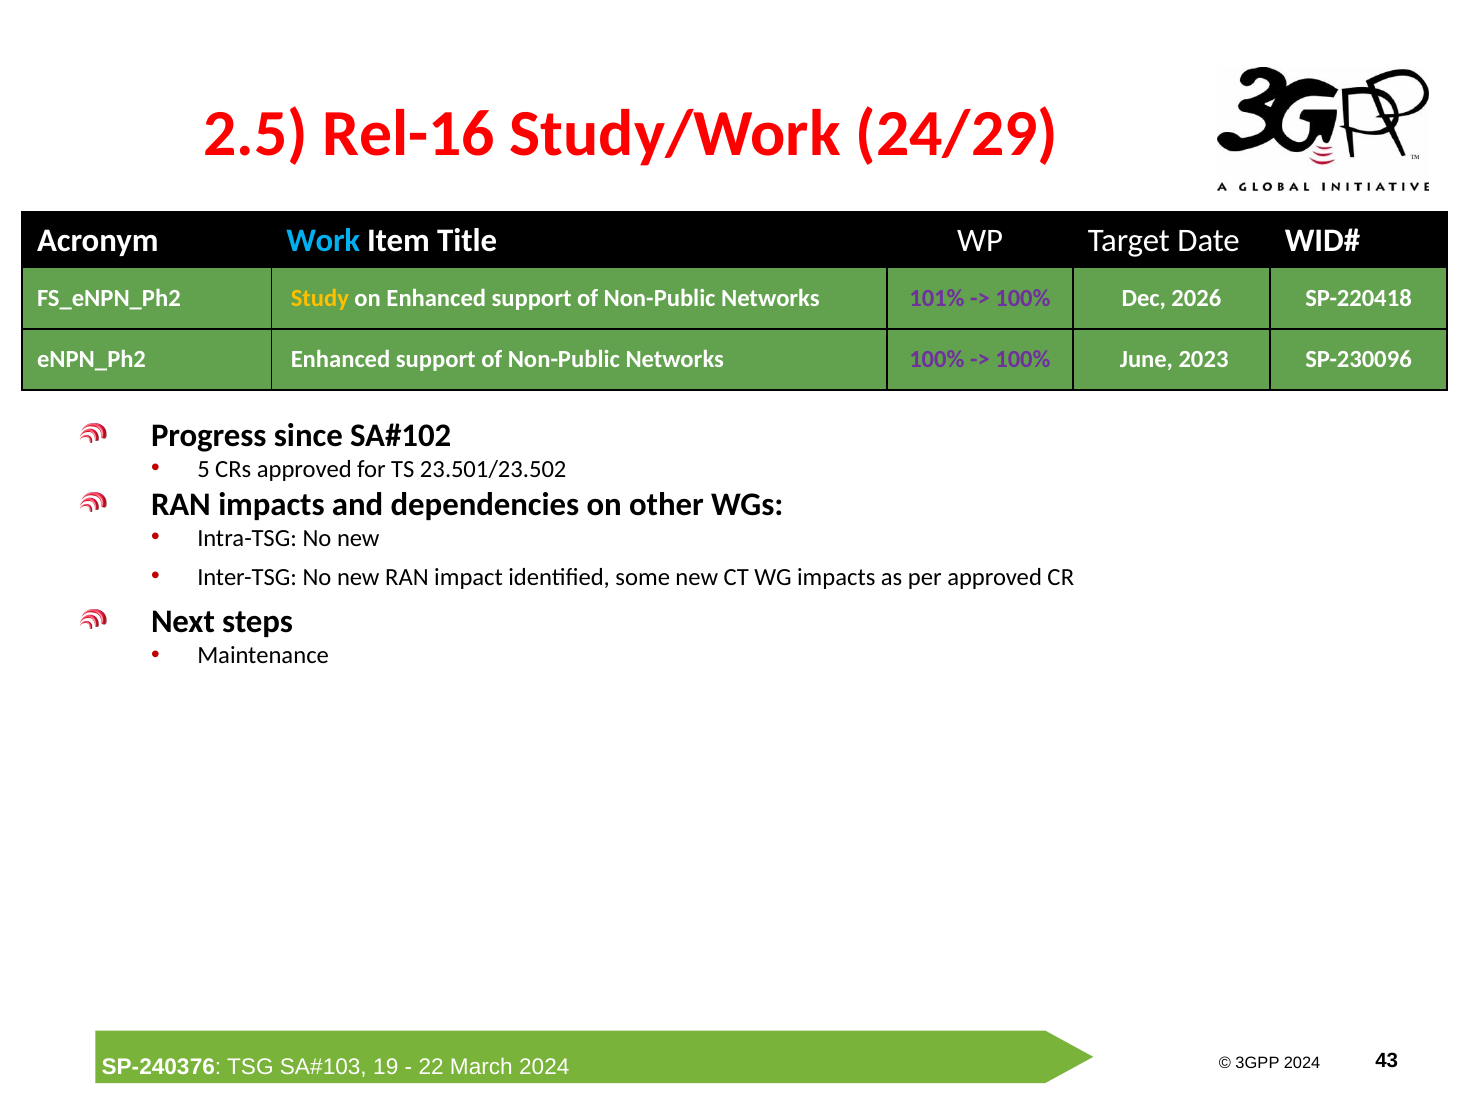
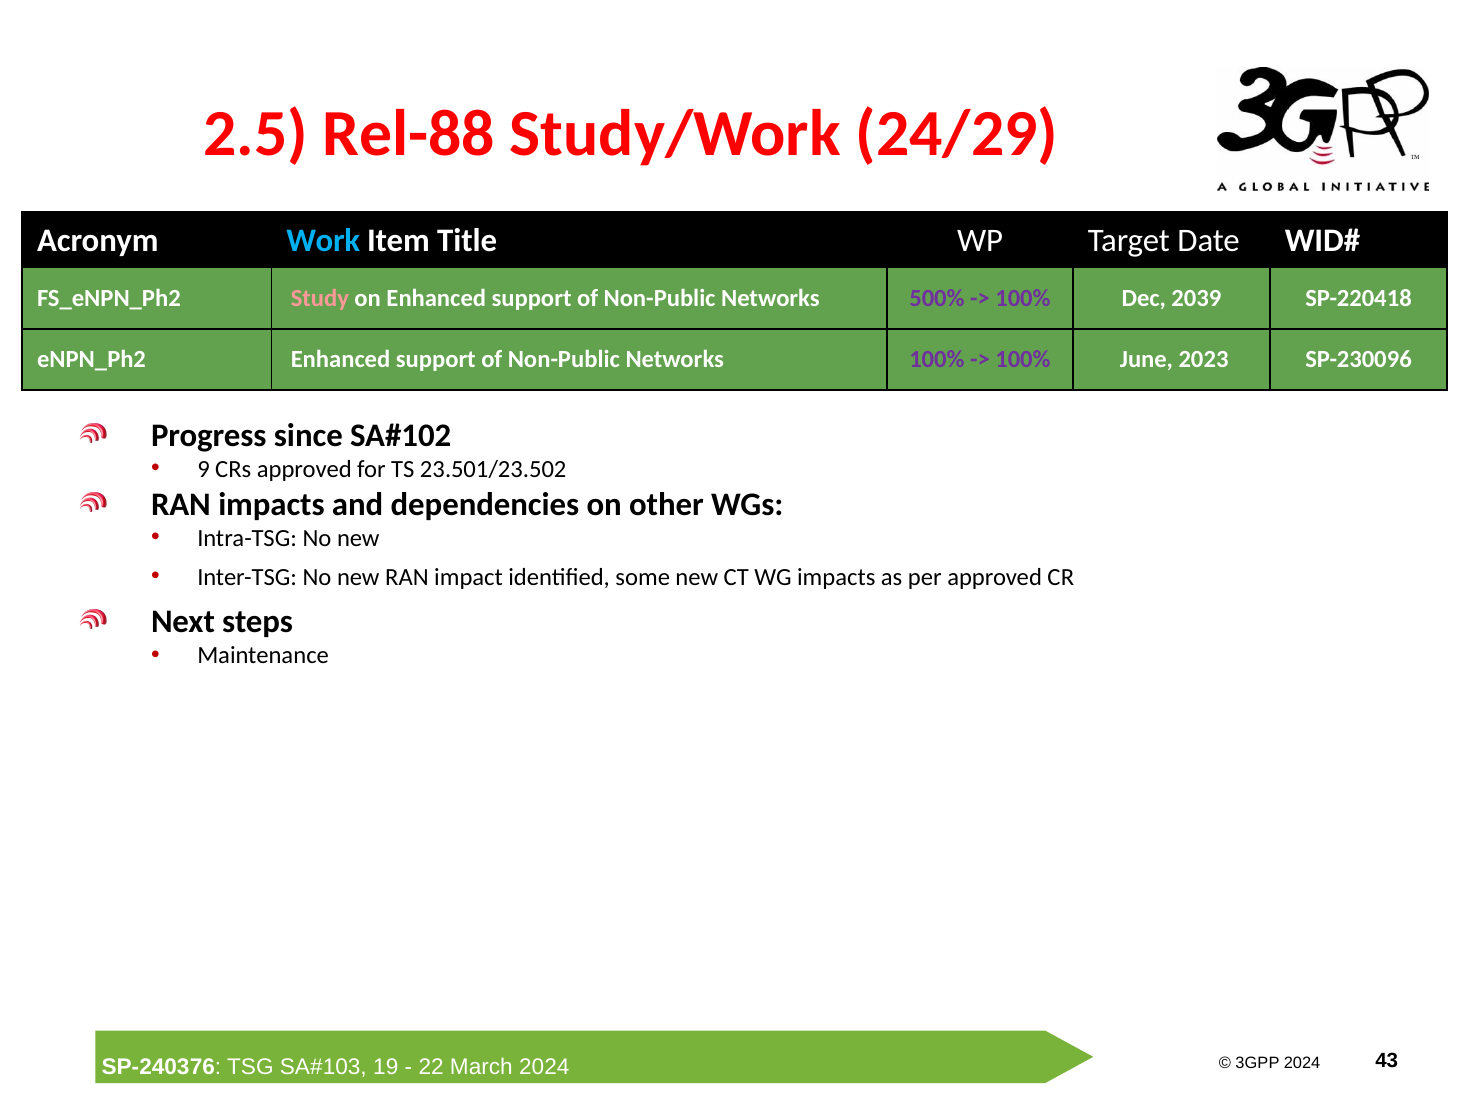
Rel-16: Rel-16 -> Rel-88 (409, 134)
Study colour: yellow -> pink (320, 298)
101%: 101% -> 500% (937, 298)
2026: 2026 -> 2039 (1196, 298)
5: 5 -> 9 (204, 469)
